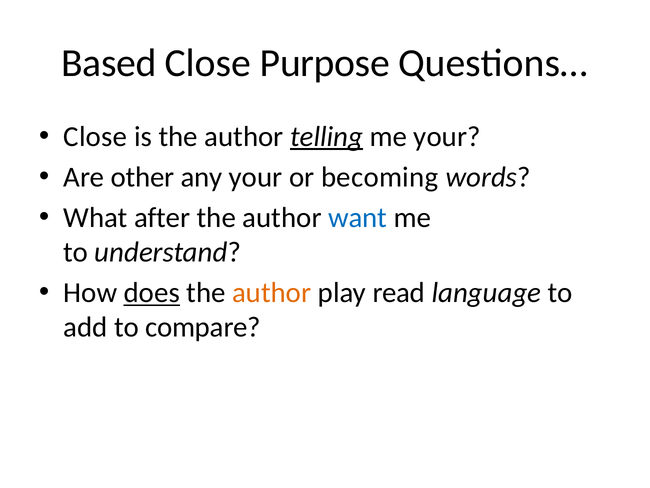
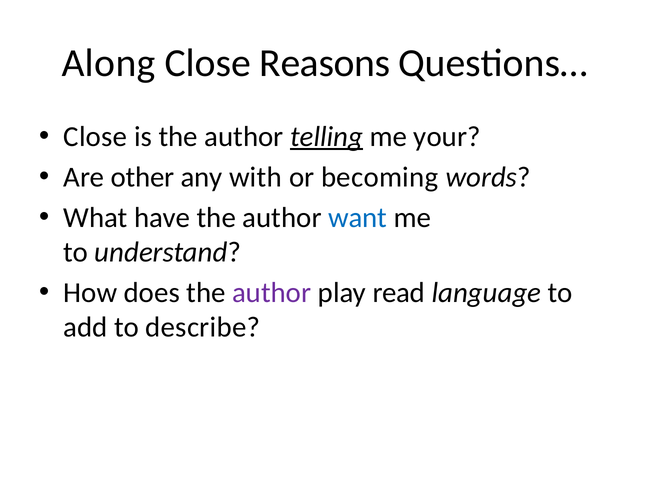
Based: Based -> Along (109, 63)
Purpose: Purpose -> Reasons (325, 63)
any your: your -> with (255, 177)
after: after -> have (162, 217)
does underline: present -> none (152, 292)
author colour: orange -> purple (272, 292)
compare: compare -> describe (203, 327)
